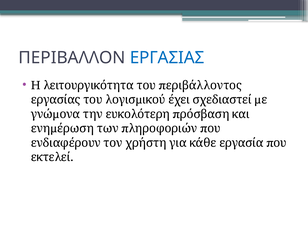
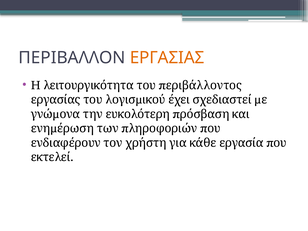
ΕΡΓΑΣΙΑΣ colour: blue -> orange (167, 58)
